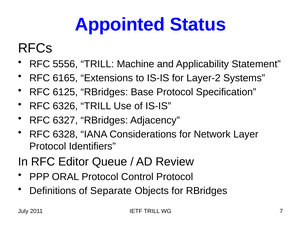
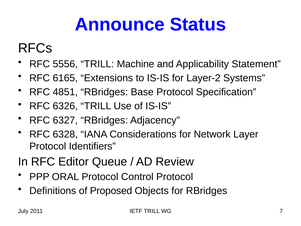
Appointed: Appointed -> Announce (120, 25)
6125: 6125 -> 4851 (65, 92)
Separate: Separate -> Proposed (111, 191)
